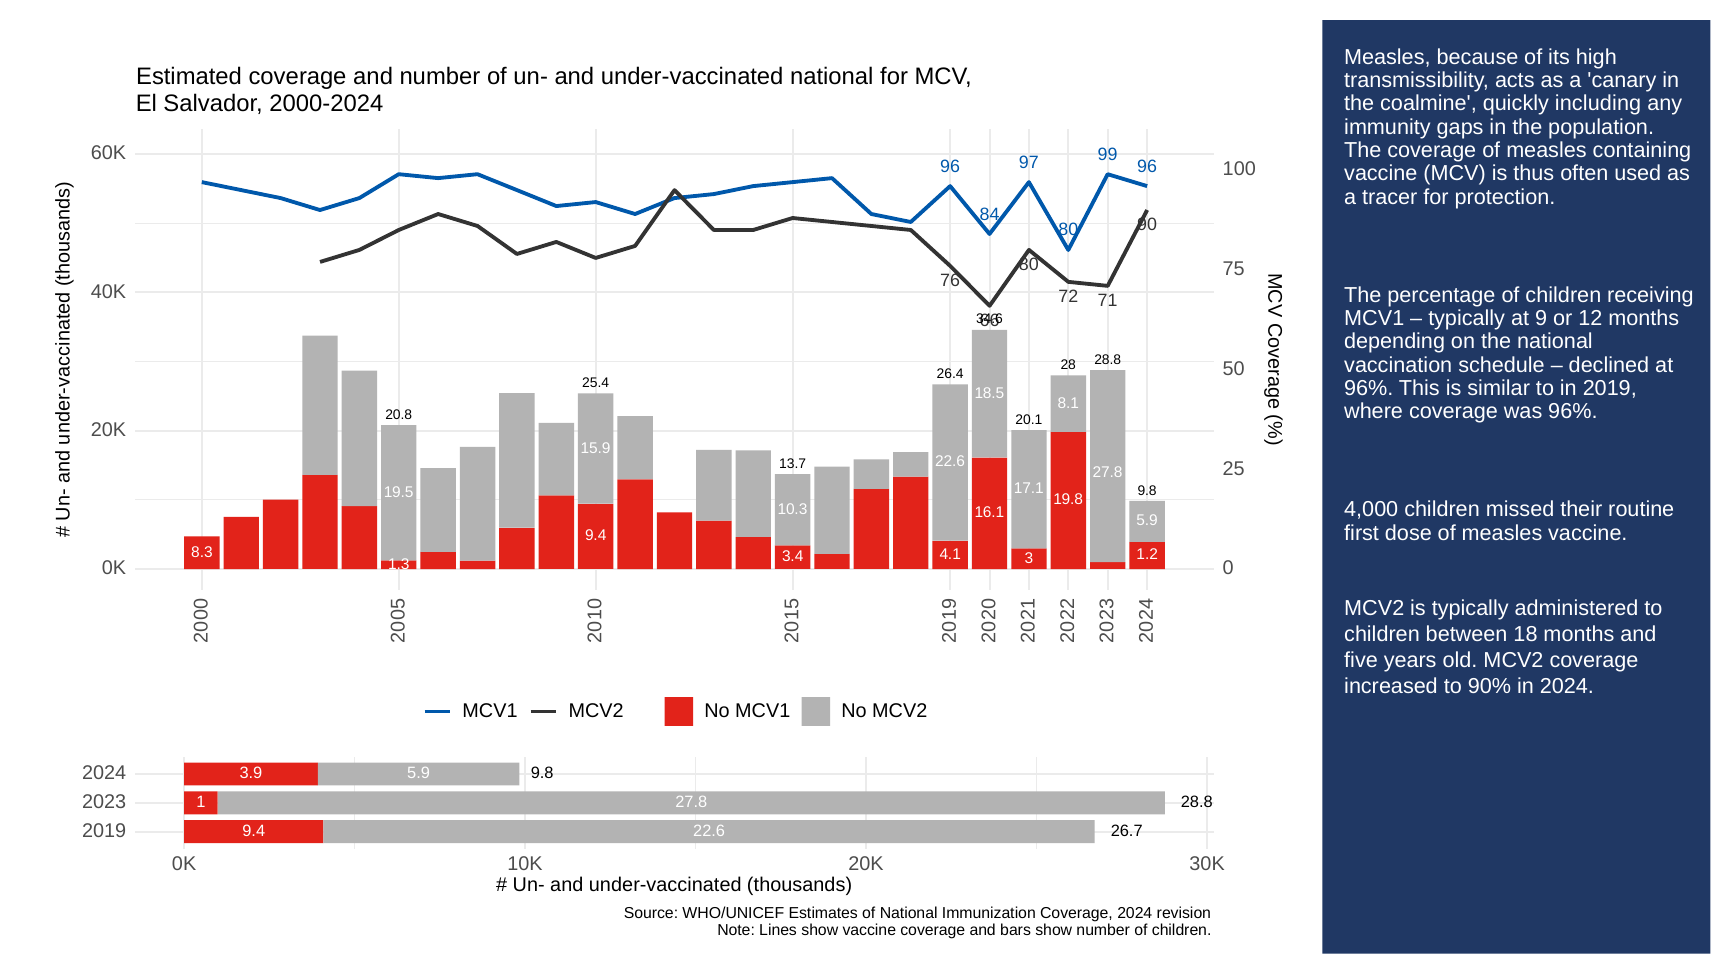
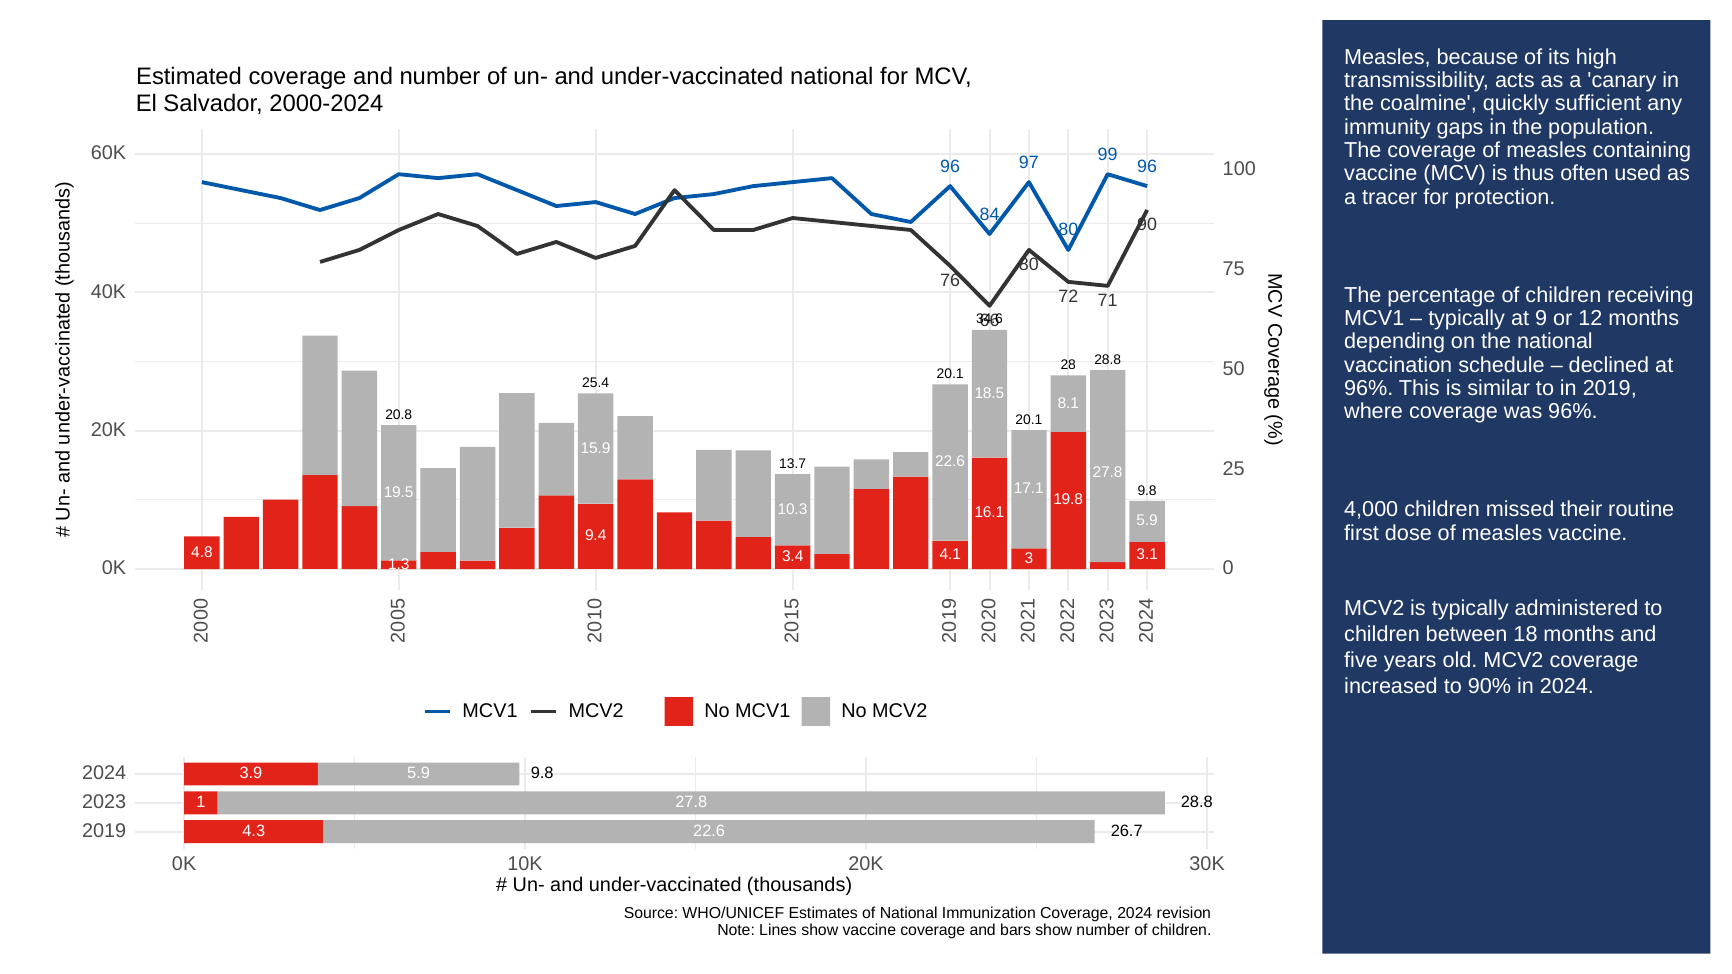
including: including -> sufficient (1598, 104)
26.4: 26.4 -> 20.1 (950, 374)
8.3: 8.3 -> 4.8 (202, 552)
1.2: 1.2 -> 3.1 (1147, 555)
9.4: 9.4 -> 4.3 (254, 831)
